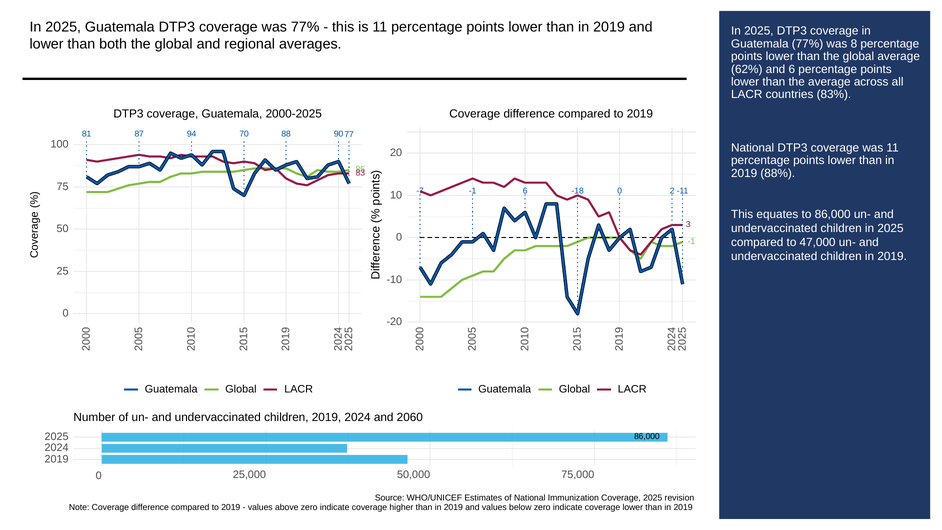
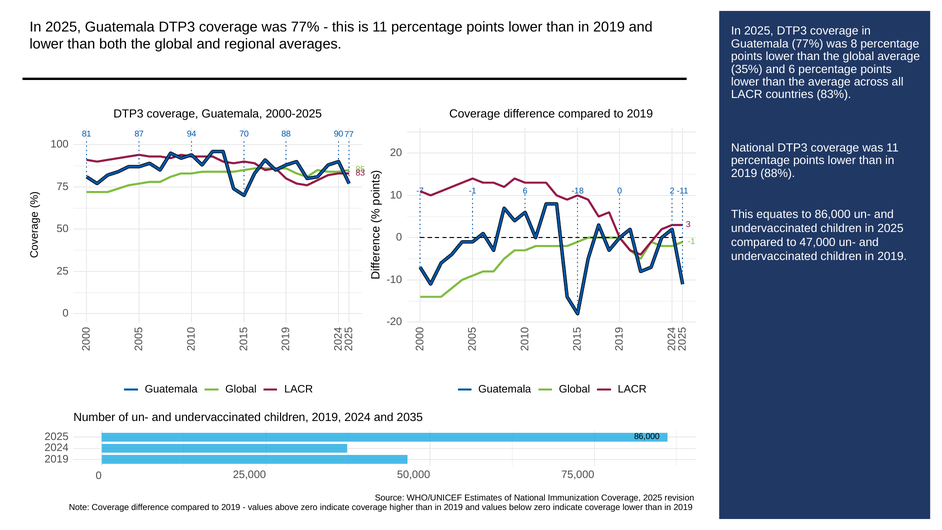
62%: 62% -> 35% (747, 69)
2060: 2060 -> 2035 (410, 417)
